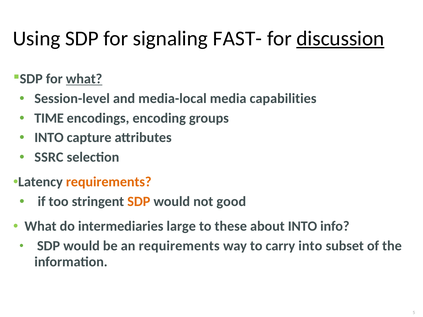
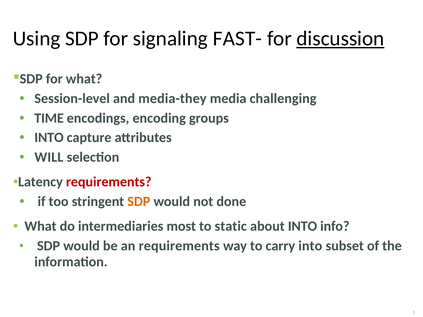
what underline: present -> none (84, 79)
media-local: media-local -> media-they (172, 99)
capabilities: capabilities -> challenging (283, 99)
SSRC: SSRC -> WILL (49, 157)
requirements colour: orange -> red (109, 182)
good: good -> done (231, 202)
large: large -> most (181, 227)
these: these -> static (231, 227)
